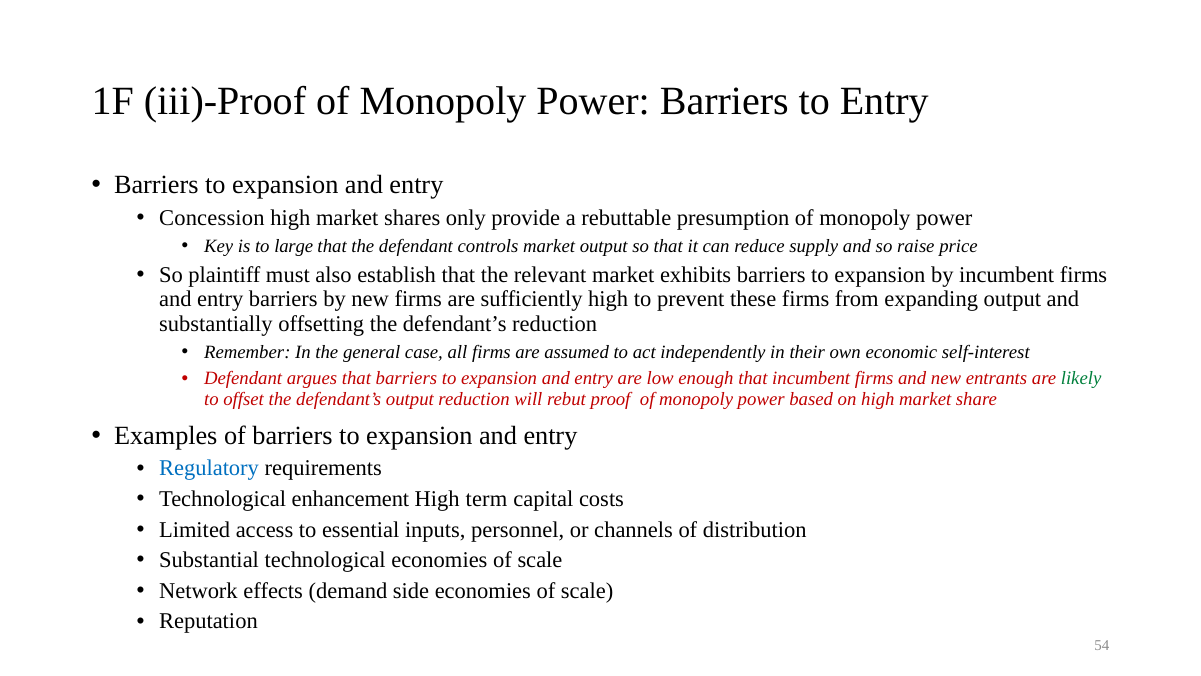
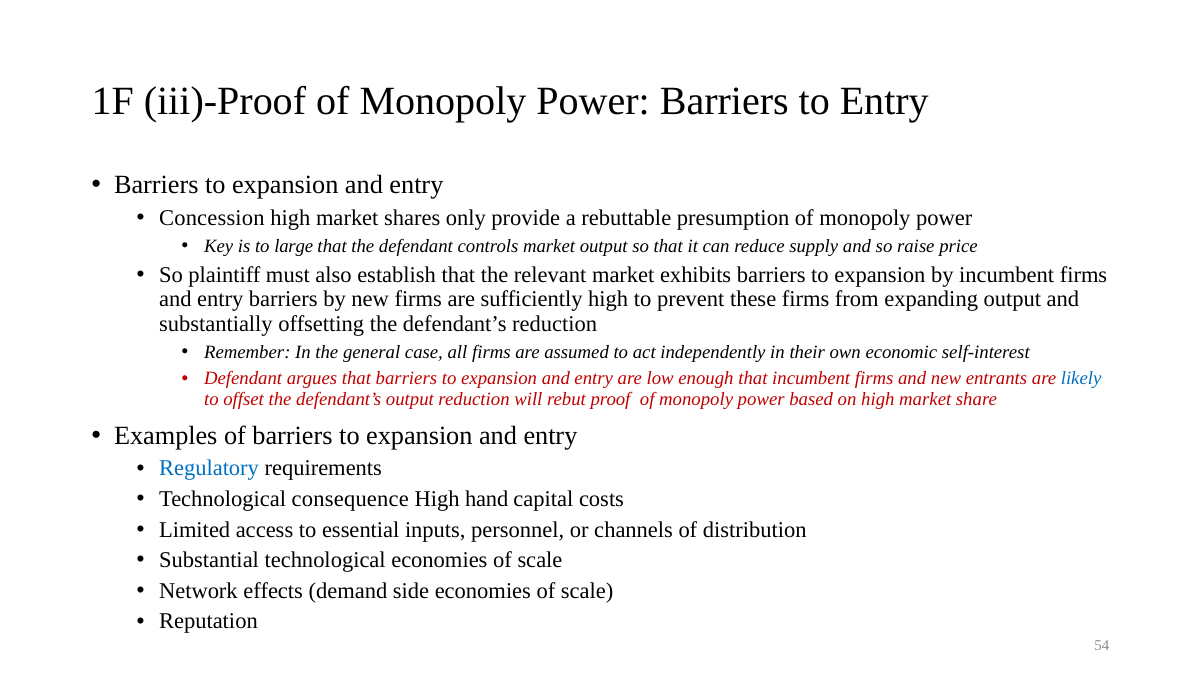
likely colour: green -> blue (1081, 379)
enhancement: enhancement -> consequence (350, 499)
term: term -> hand (487, 499)
